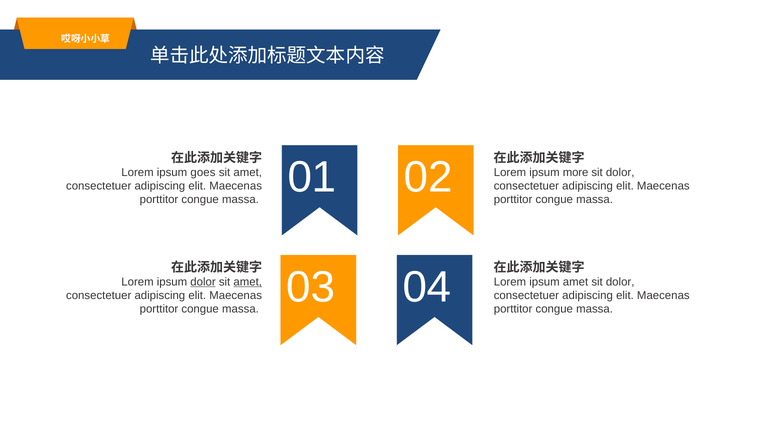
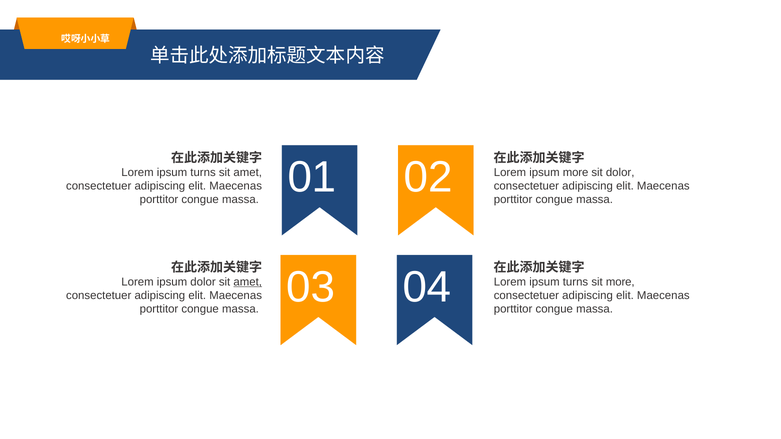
goes: goes -> turns (203, 172)
dolor underline: present -> none (203, 282)
amet: amet -> turns (575, 282)
dolor: dolor -> more (620, 282)
